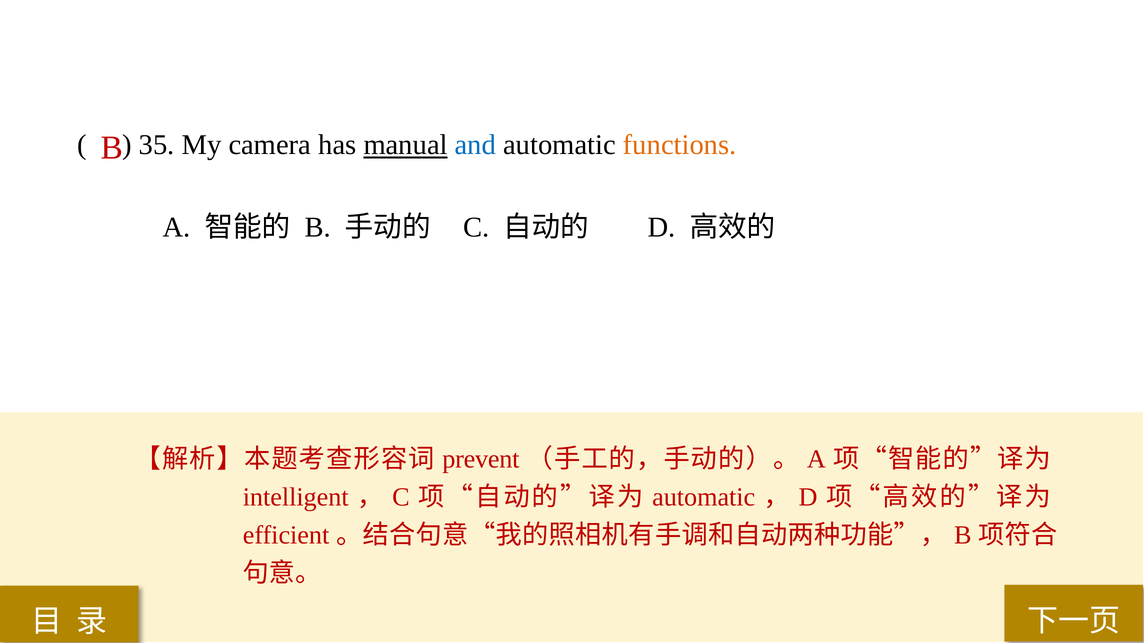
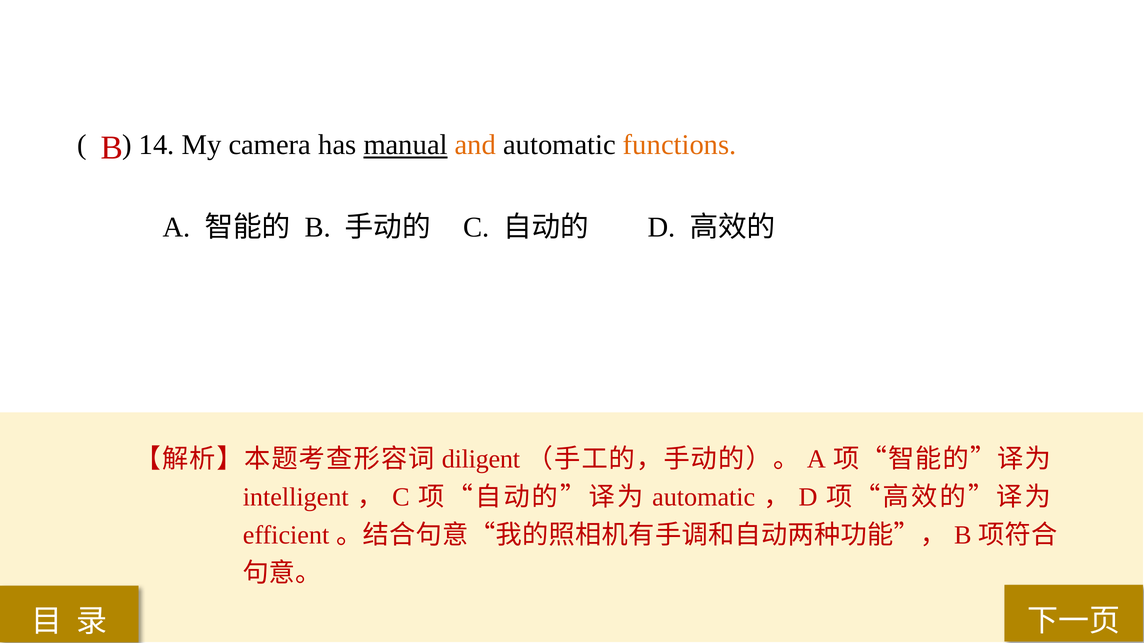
35: 35 -> 14 (157, 145)
and colour: blue -> orange (475, 145)
prevent: prevent -> diligent (481, 459)
